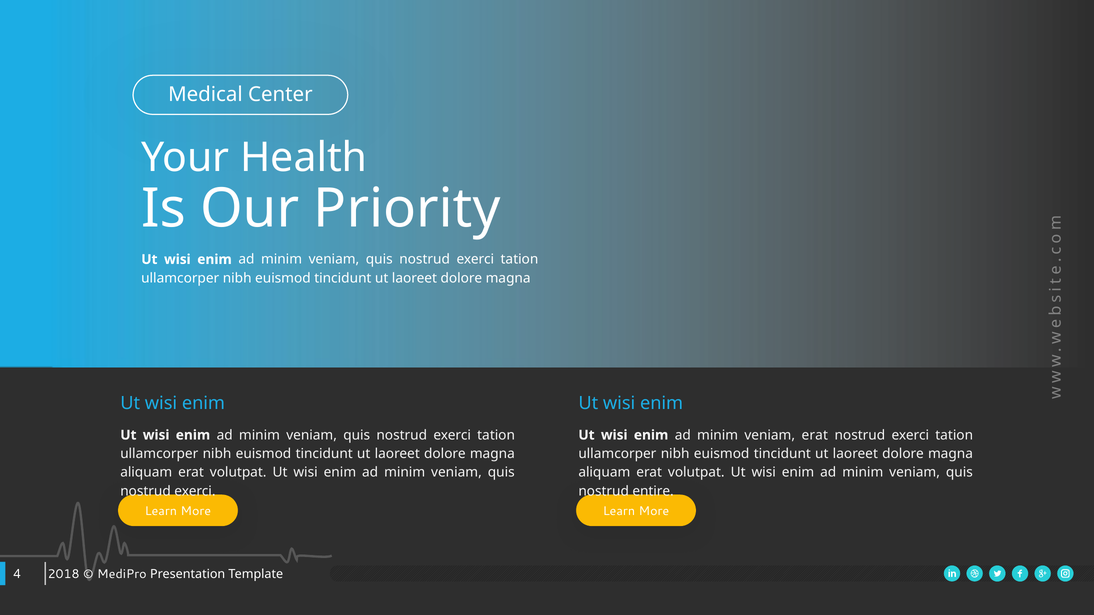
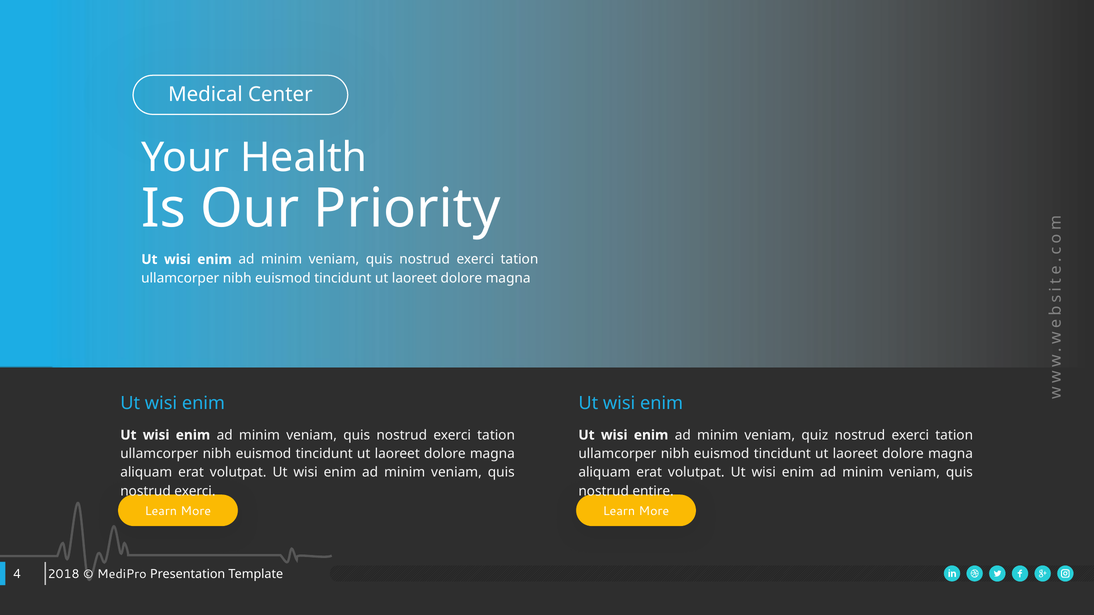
veniam erat: erat -> quiz (815, 435)
